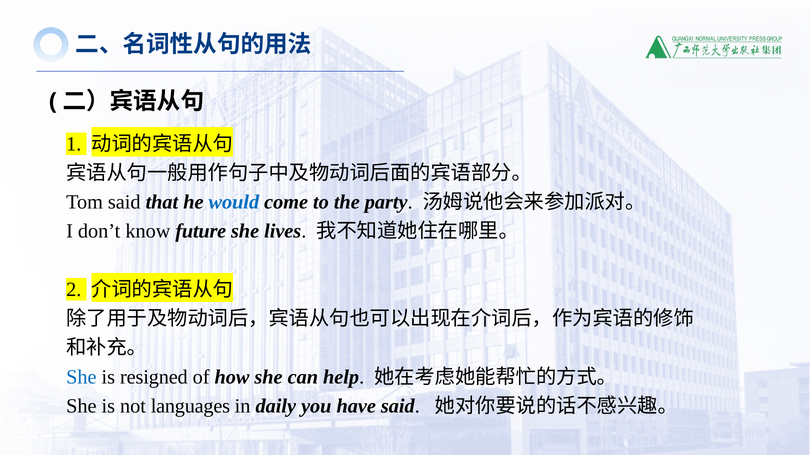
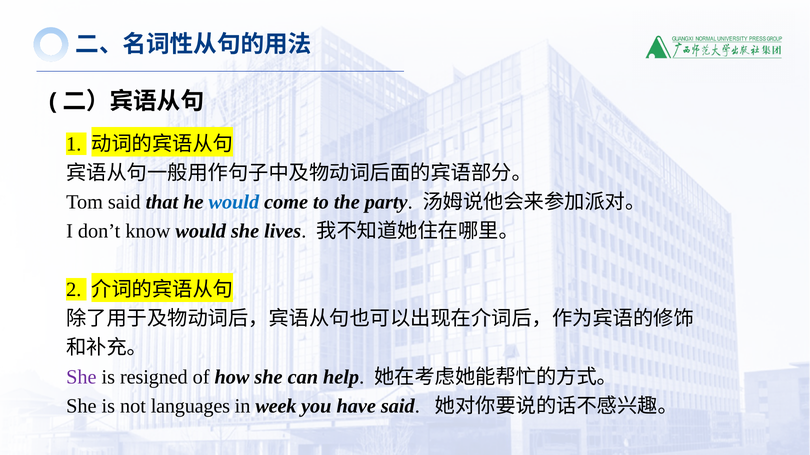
know future: future -> would (201, 232)
She colour: blue -> purple (81, 377)
daily: daily -> week (276, 407)
